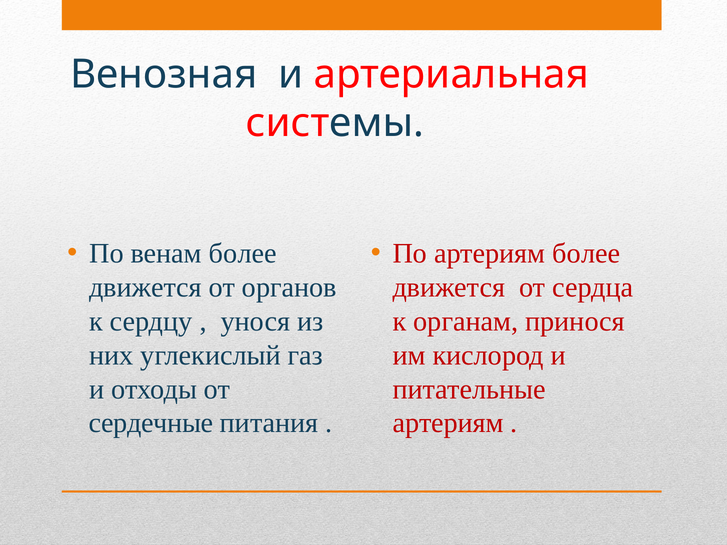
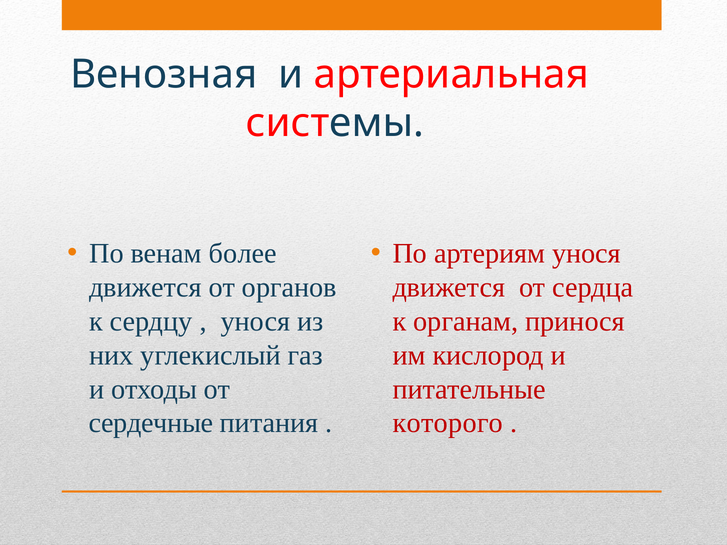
артериям более: более -> унося (586, 254)
артериям: артериям -> которого (448, 423)
